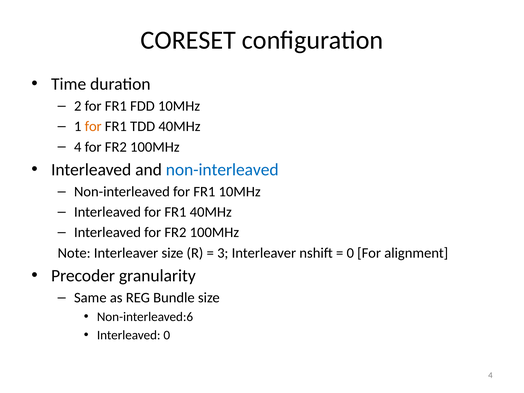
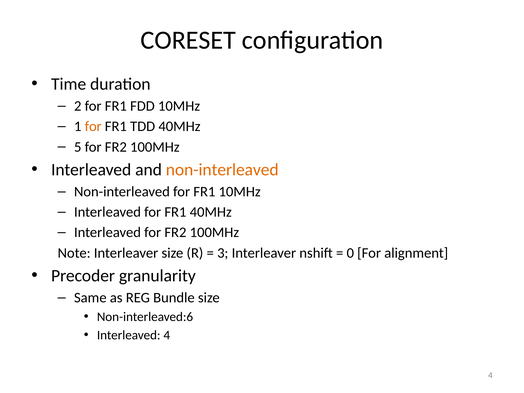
4: 4 -> 5 (78, 147)
non-interleaved colour: blue -> orange (222, 170)
Interleaved 0: 0 -> 4 (167, 335)
